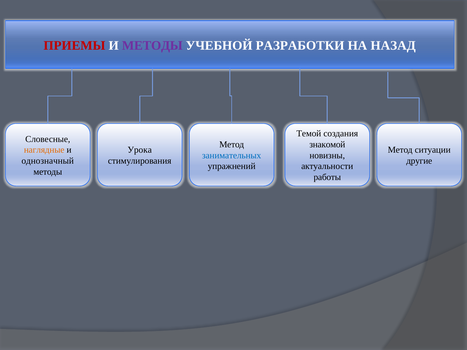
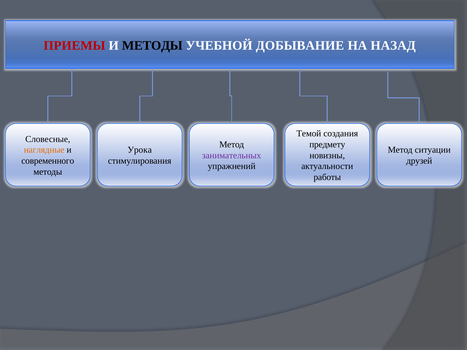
МЕТОДЫ colour: purple -> black (152, 45)
РАЗРАБОТКИ: РАЗРАБОТКИ -> ДОБЫВАНИЕ (300, 45)
знакомой: знакомой -> предмету (327, 145)
занимательных colour: blue -> purple (232, 156)
однозначный: однозначный -> современного (48, 161)
другие: другие -> друзей (419, 161)
